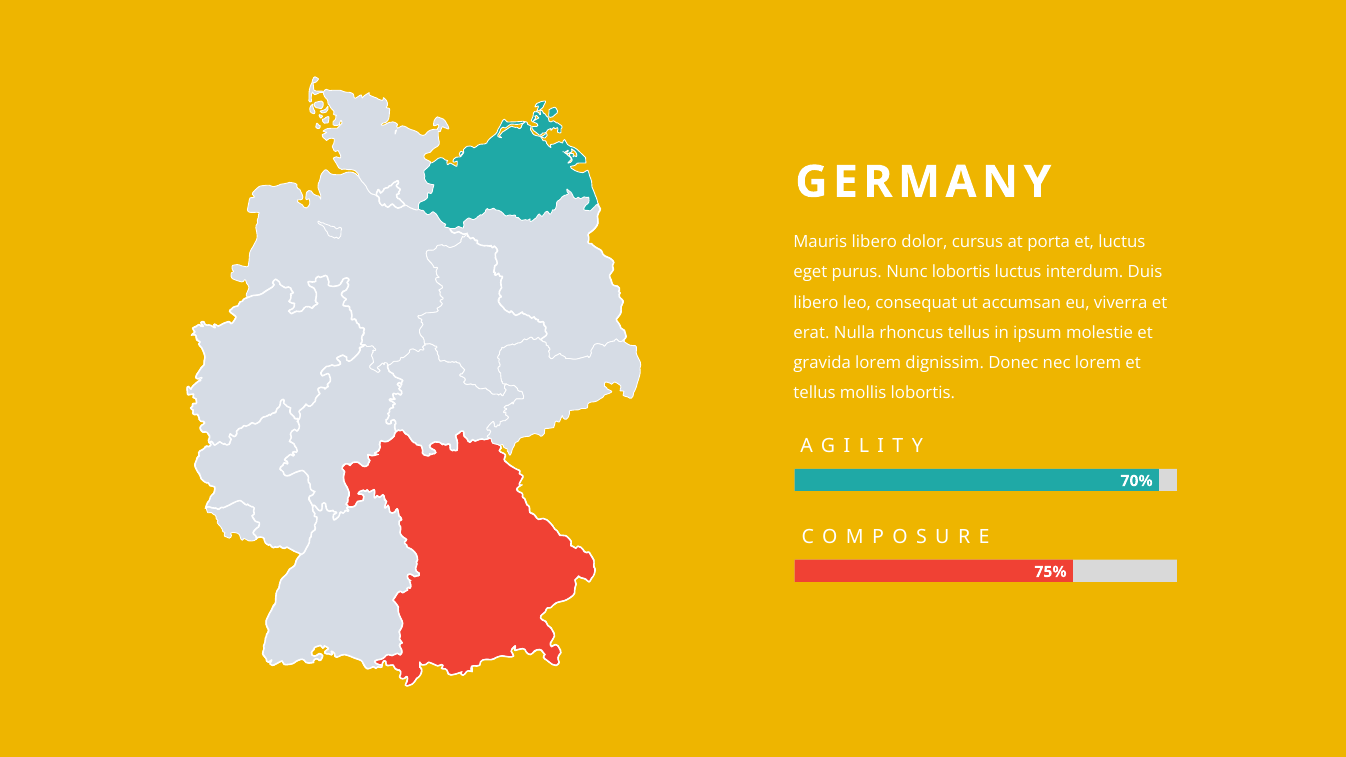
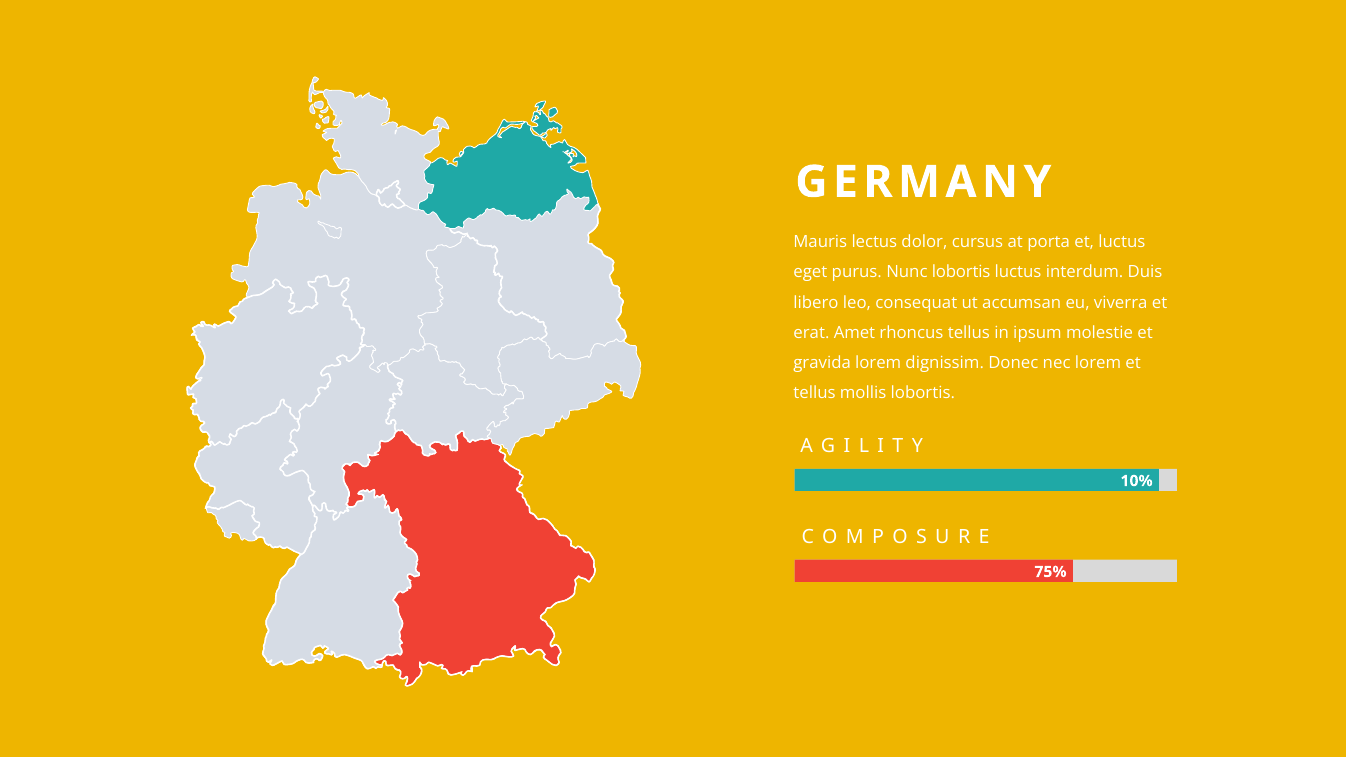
Mauris libero: libero -> lectus (874, 242)
Nulla: Nulla -> Amet (854, 333)
70%: 70% -> 10% (1137, 481)
